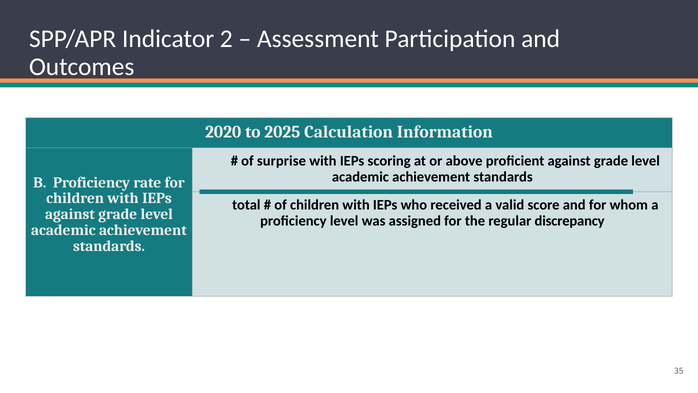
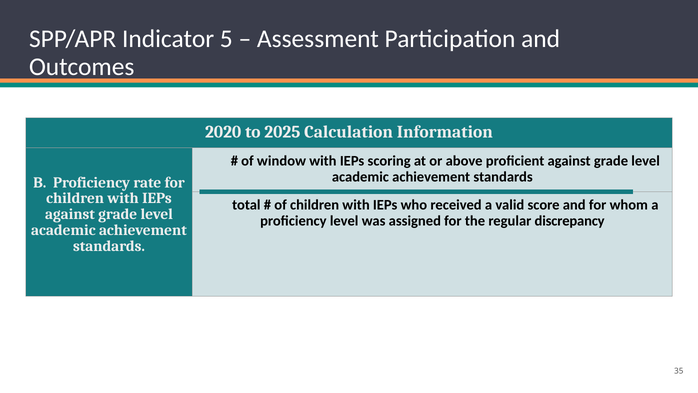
2: 2 -> 5 (226, 39)
surprise: surprise -> window (281, 161)
